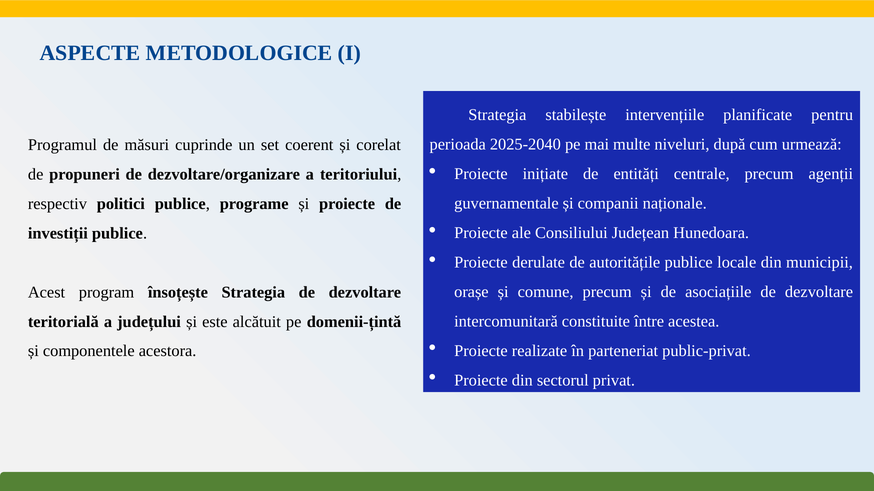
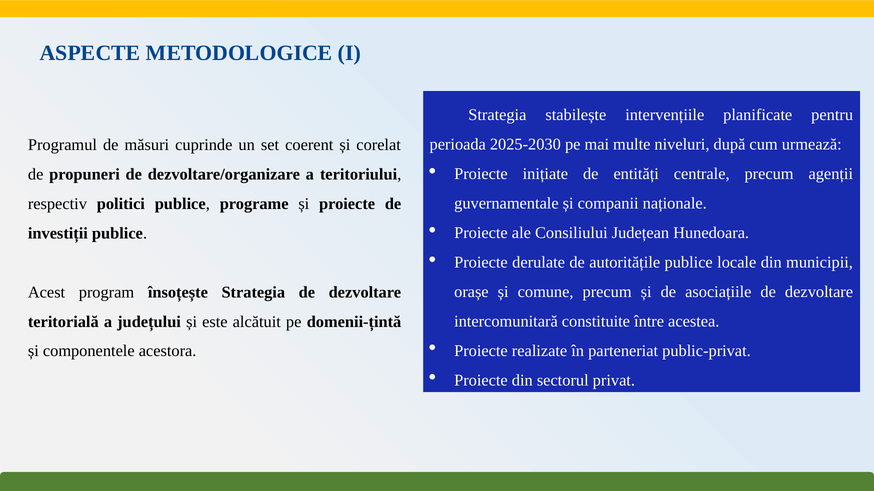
2025-2040: 2025-2040 -> 2025-2030 (525, 145)
